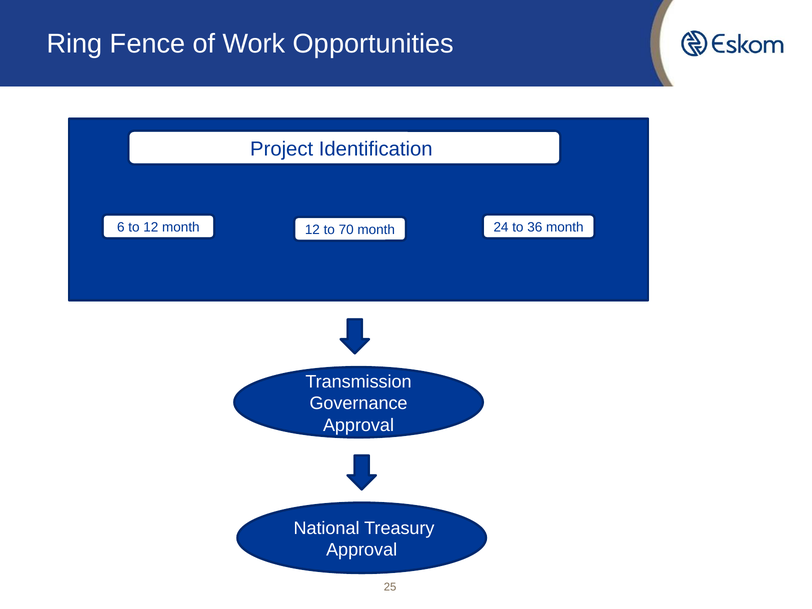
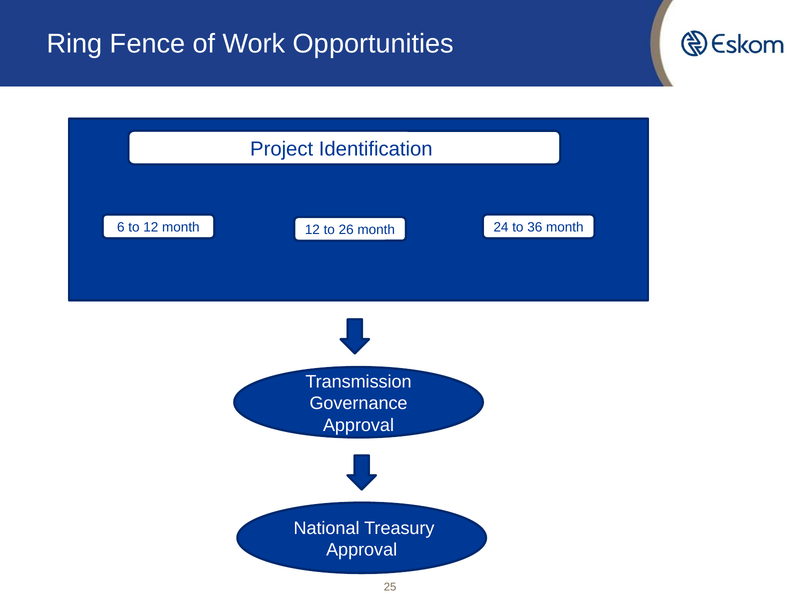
70: 70 -> 26 (346, 230)
